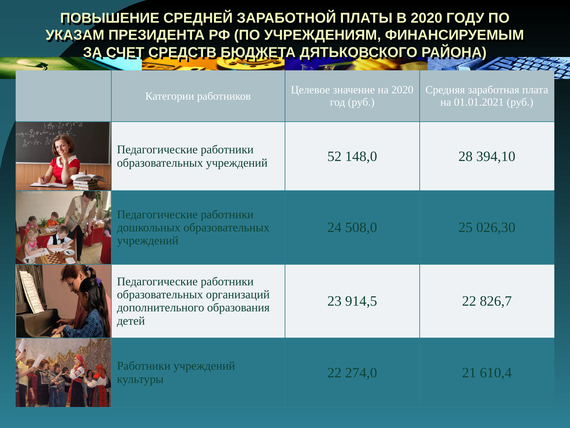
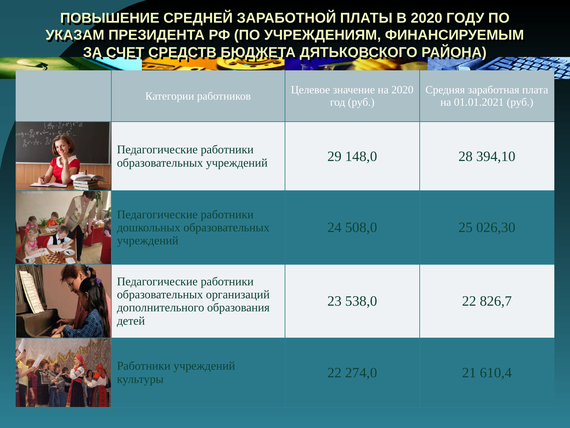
52: 52 -> 29 (334, 156)
914,5: 914,5 -> 538,0 (361, 301)
